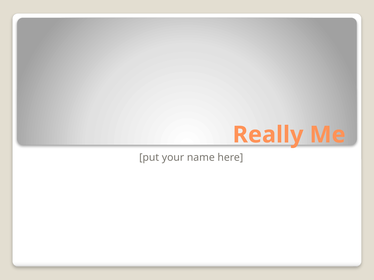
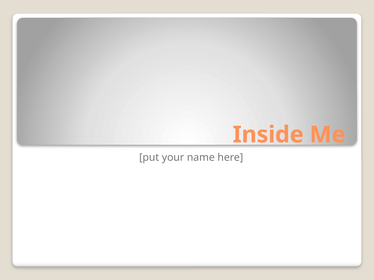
Really: Really -> Inside (268, 135)
